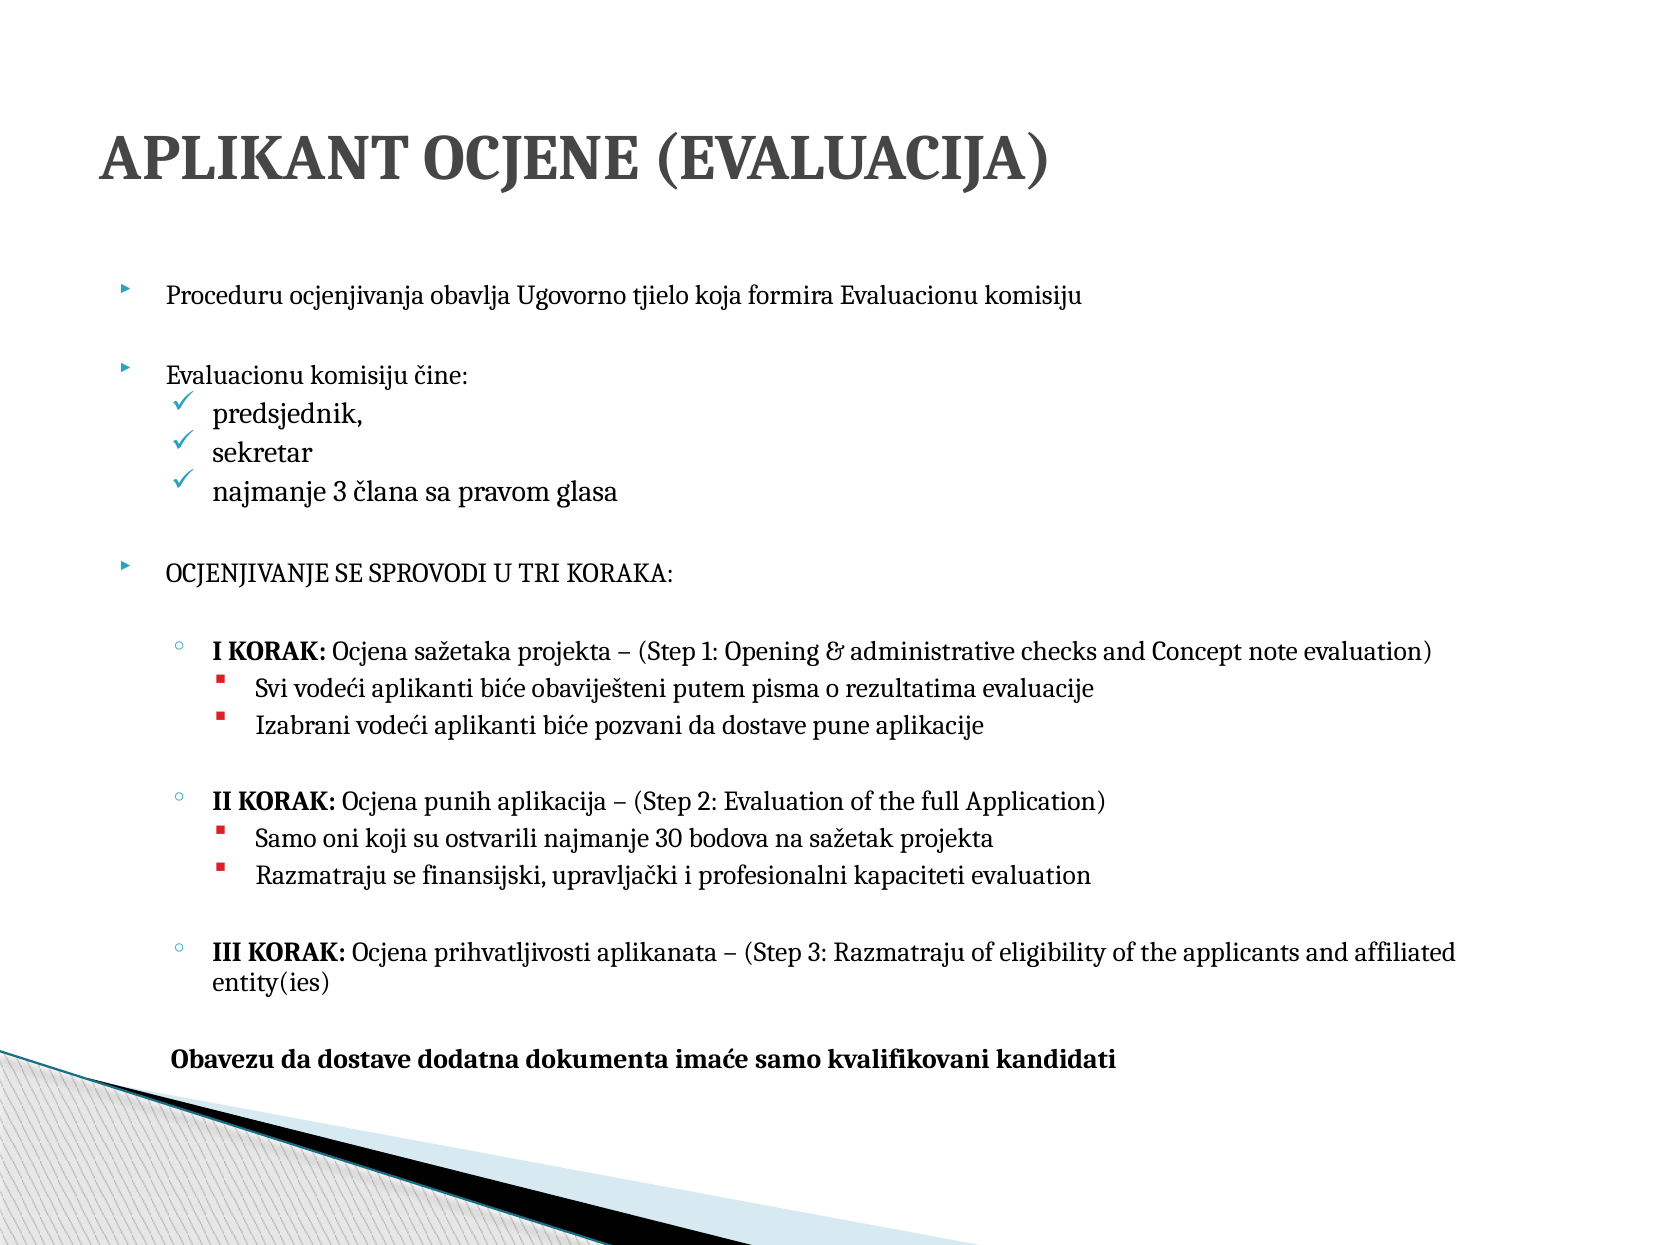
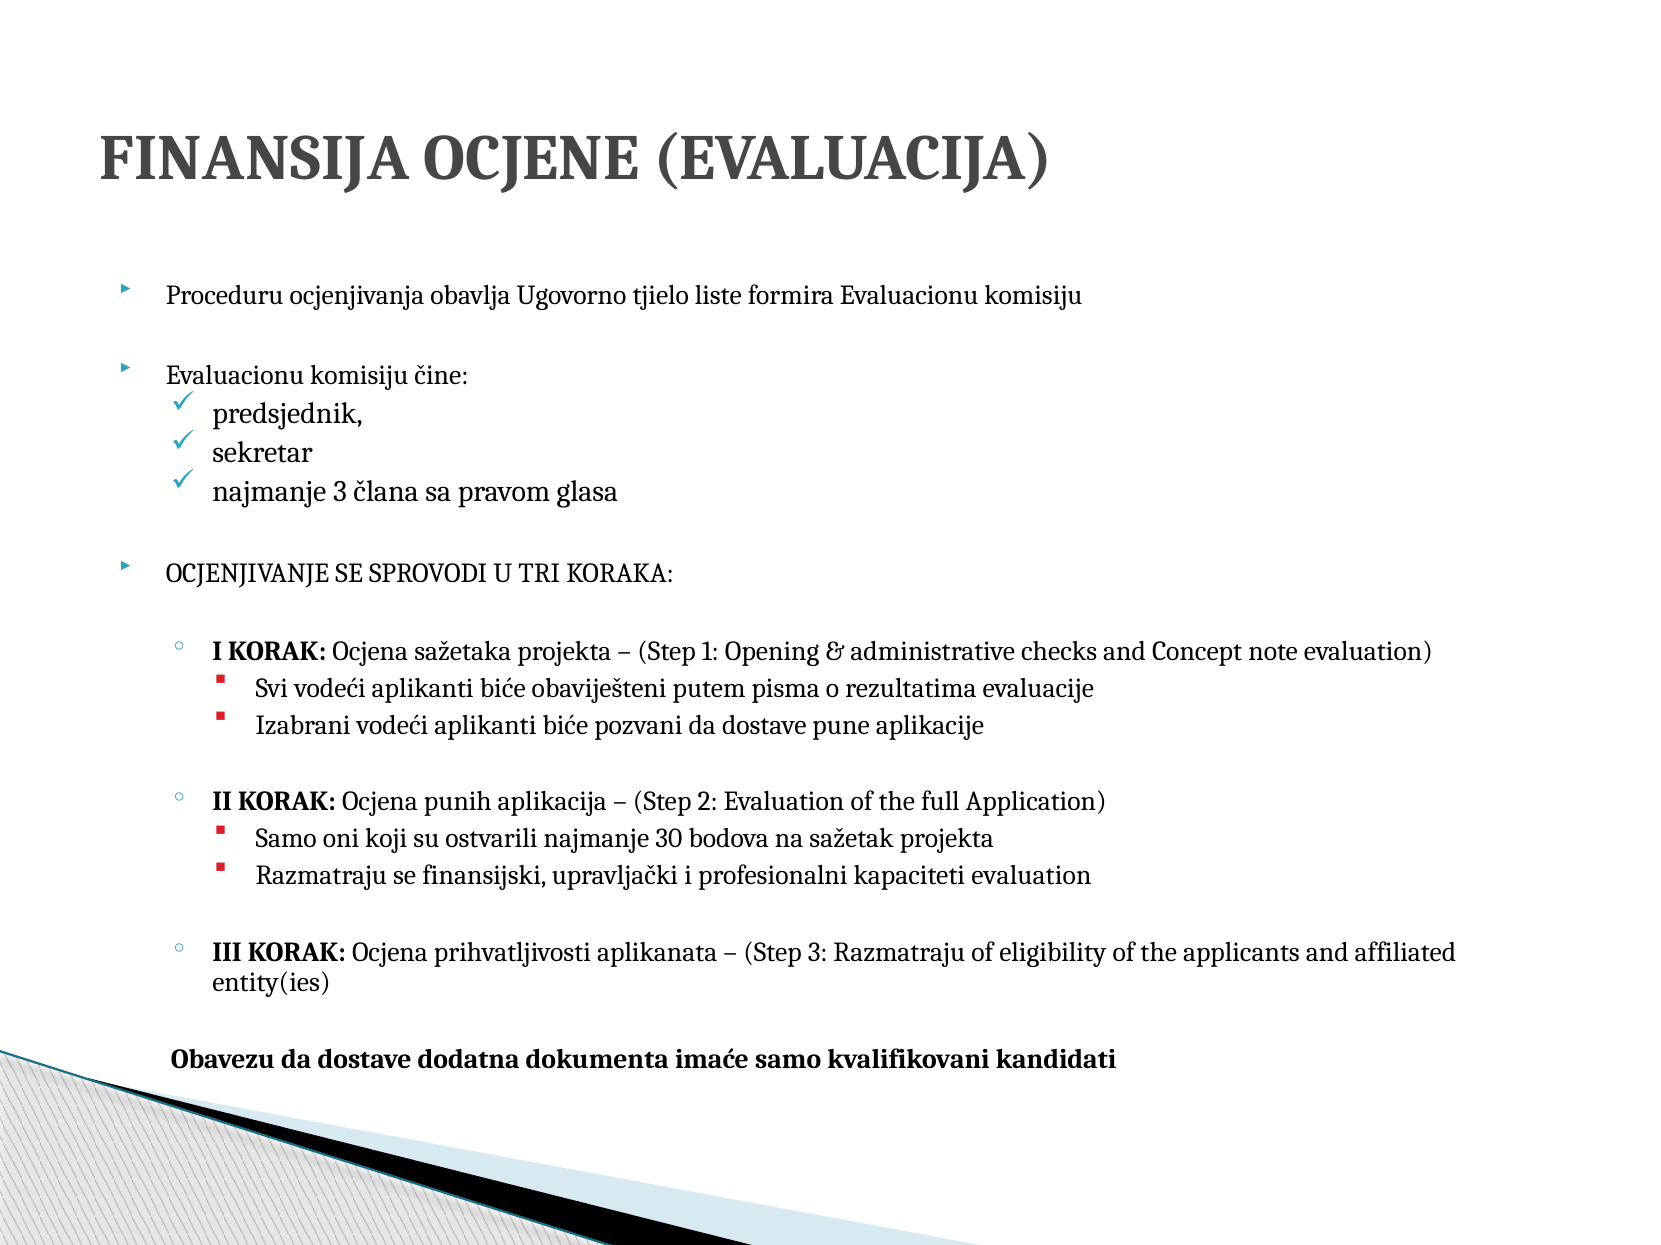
APLIKANT: APLIKANT -> FINANSIJA (254, 158)
koja: koja -> liste (718, 296)
